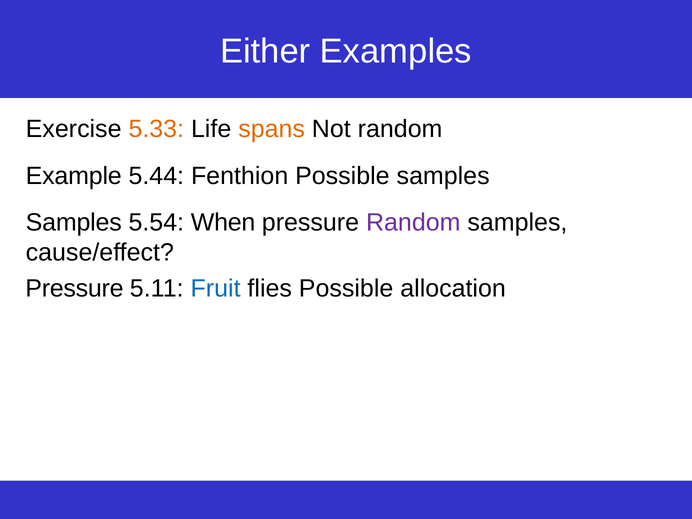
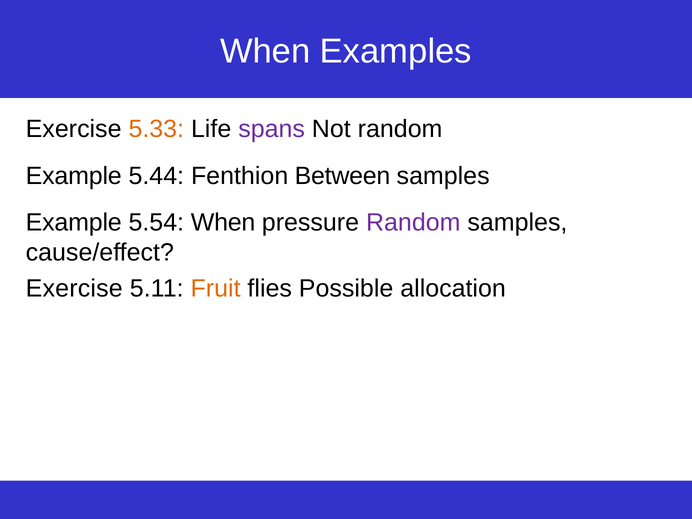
Either: Either -> When (265, 51)
spans colour: orange -> purple (272, 129)
Fenthion Possible: Possible -> Between (343, 176)
Samples: Samples -> Example (74, 223)
Pressure: Pressure -> Exercise (74, 288)
Fruit colour: blue -> orange (216, 288)
